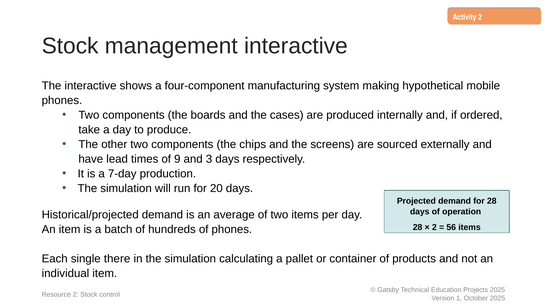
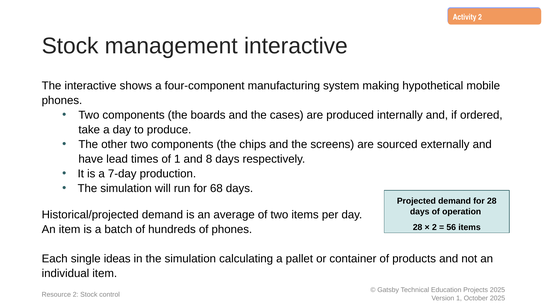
of 9: 9 -> 1 (177, 159)
3: 3 -> 8 (209, 159)
20: 20 -> 68 (216, 188)
there: there -> ideas (117, 258)
